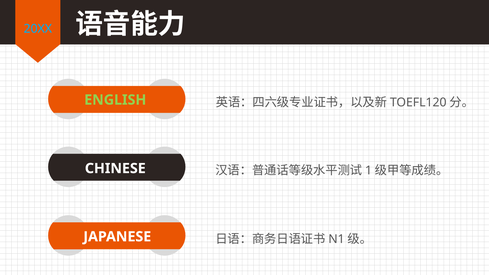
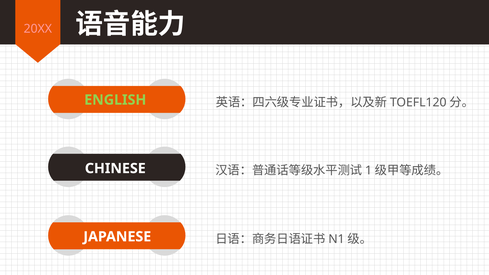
20XX colour: light blue -> pink (38, 29)
